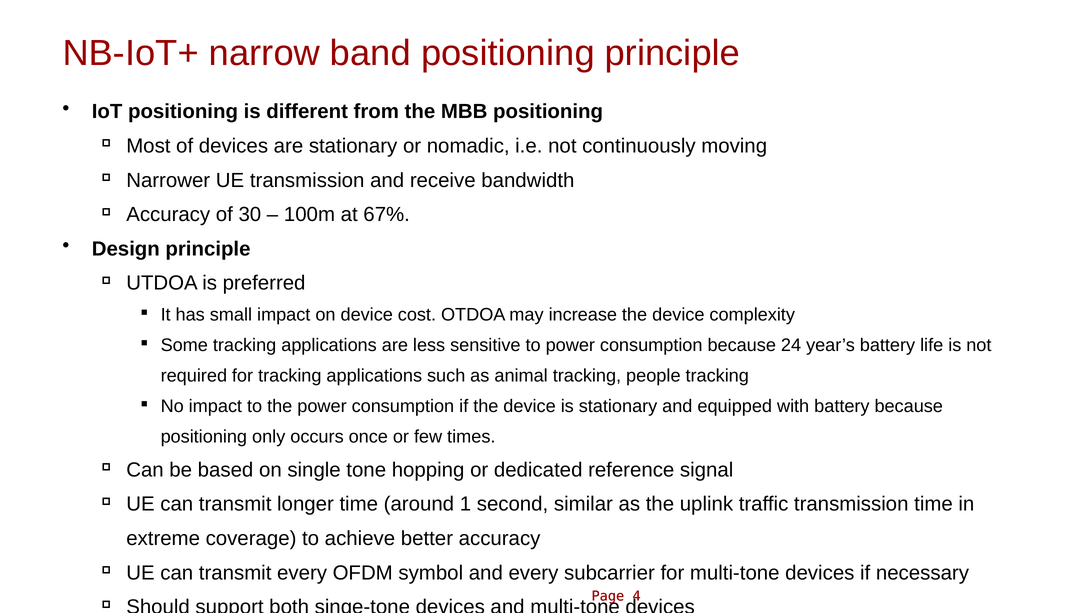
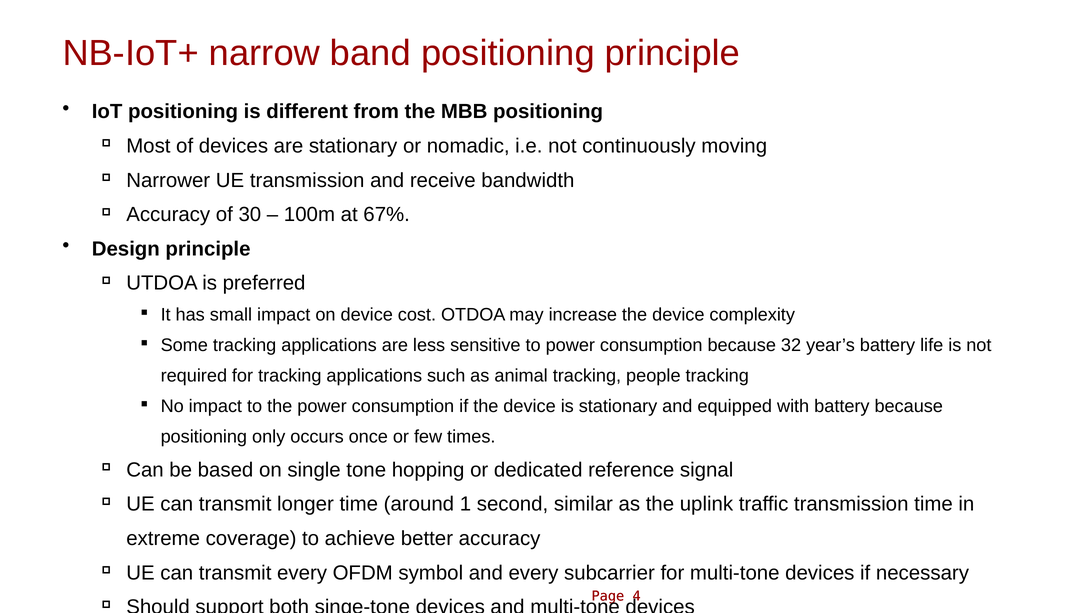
24: 24 -> 32 (791, 345)
